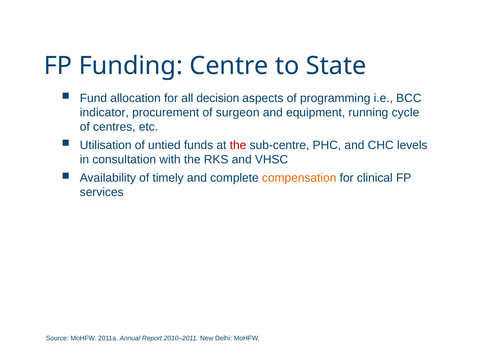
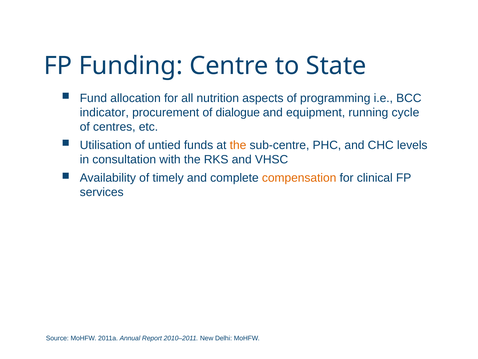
decision: decision -> nutrition (218, 98)
surgeon: surgeon -> dialogue (238, 112)
the colour: red -> orange (238, 145)
